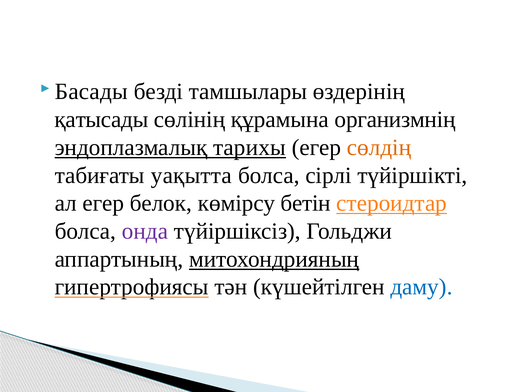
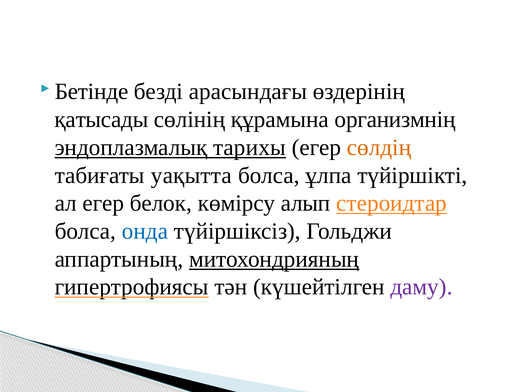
Басады: Басады -> Бетінде (92, 92)
тамшылары: тамшылары -> арасындағы (248, 92)
сірлі: сірлі -> ұлпа (328, 175)
бетін: бетін -> алып (306, 203)
онда colour: purple -> blue (145, 231)
даму colour: blue -> purple (421, 287)
